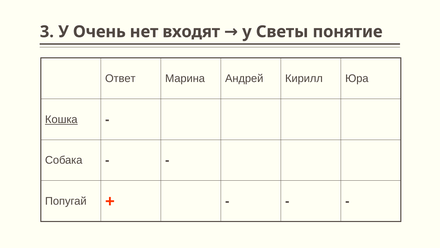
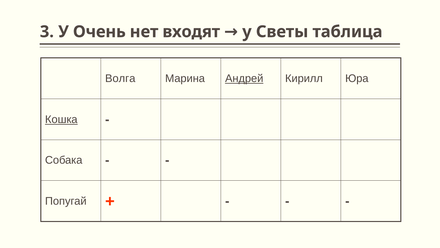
понятие: понятие -> таблица (348, 32)
Ответ: Ответ -> Волга (120, 78)
Андрей underline: none -> present (244, 78)
